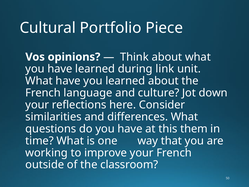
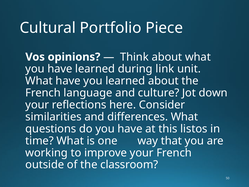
them: them -> listos (194, 129)
